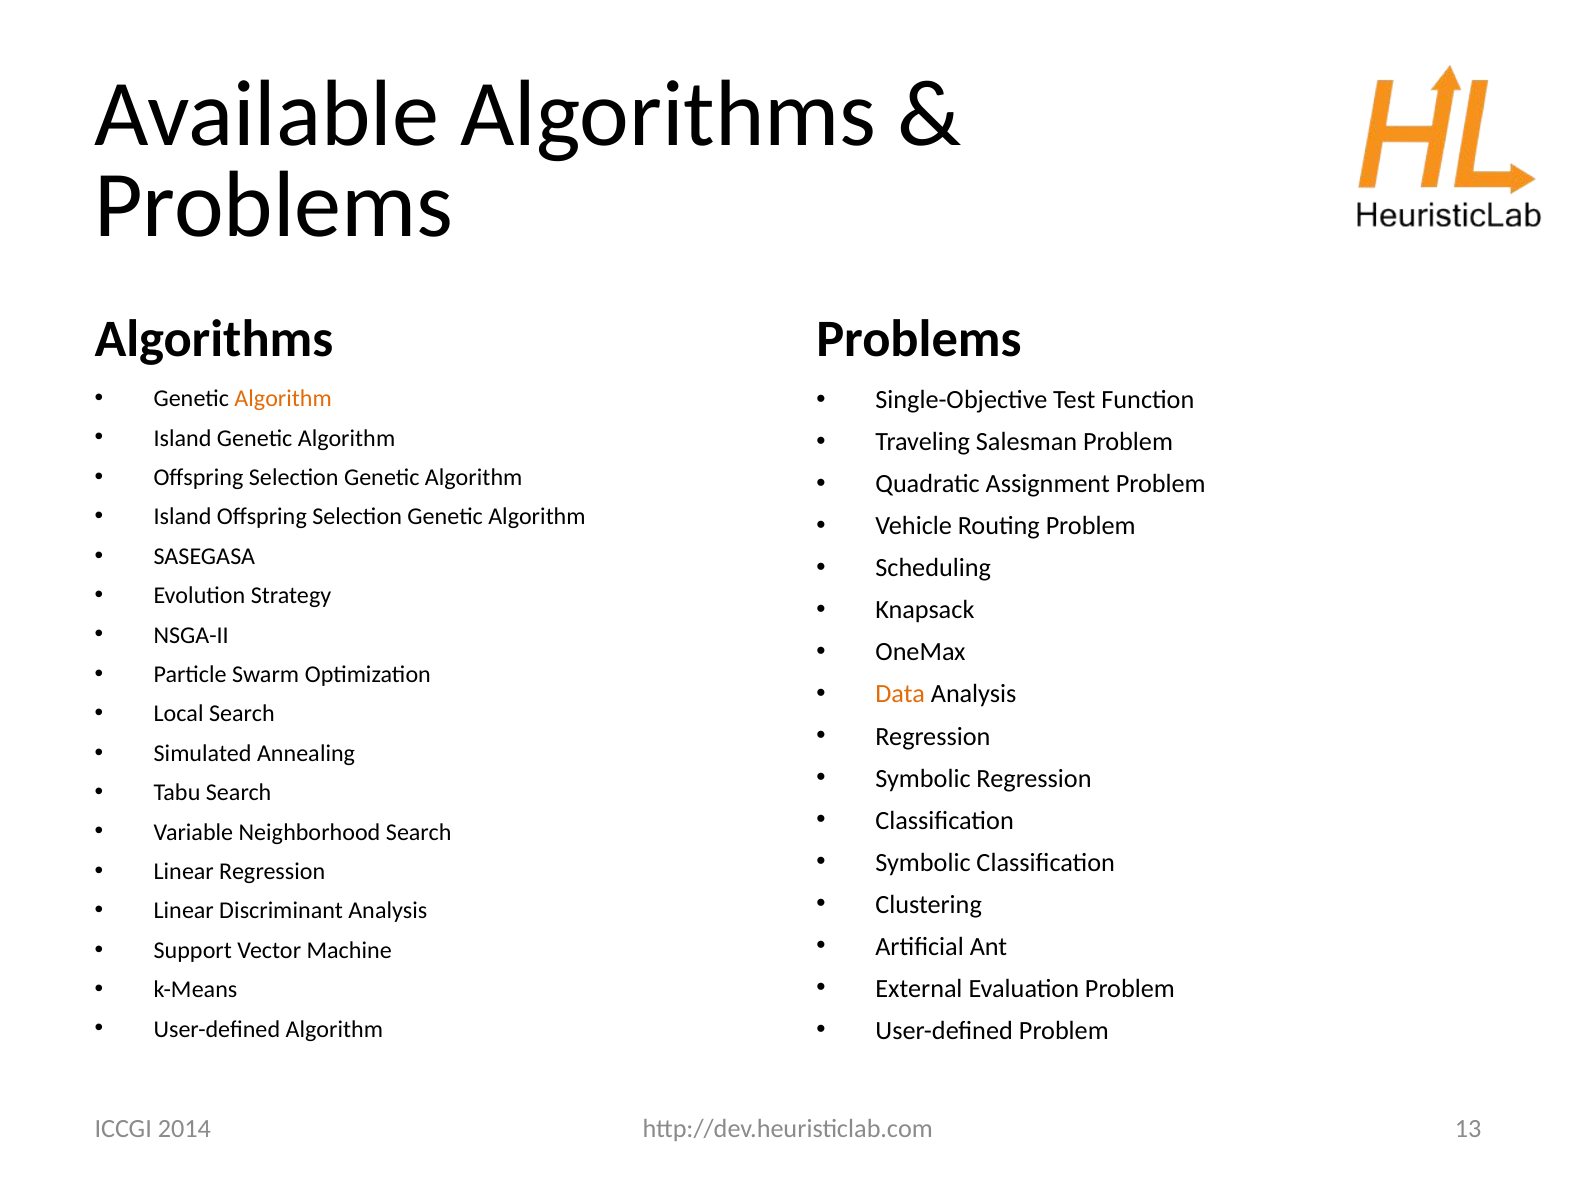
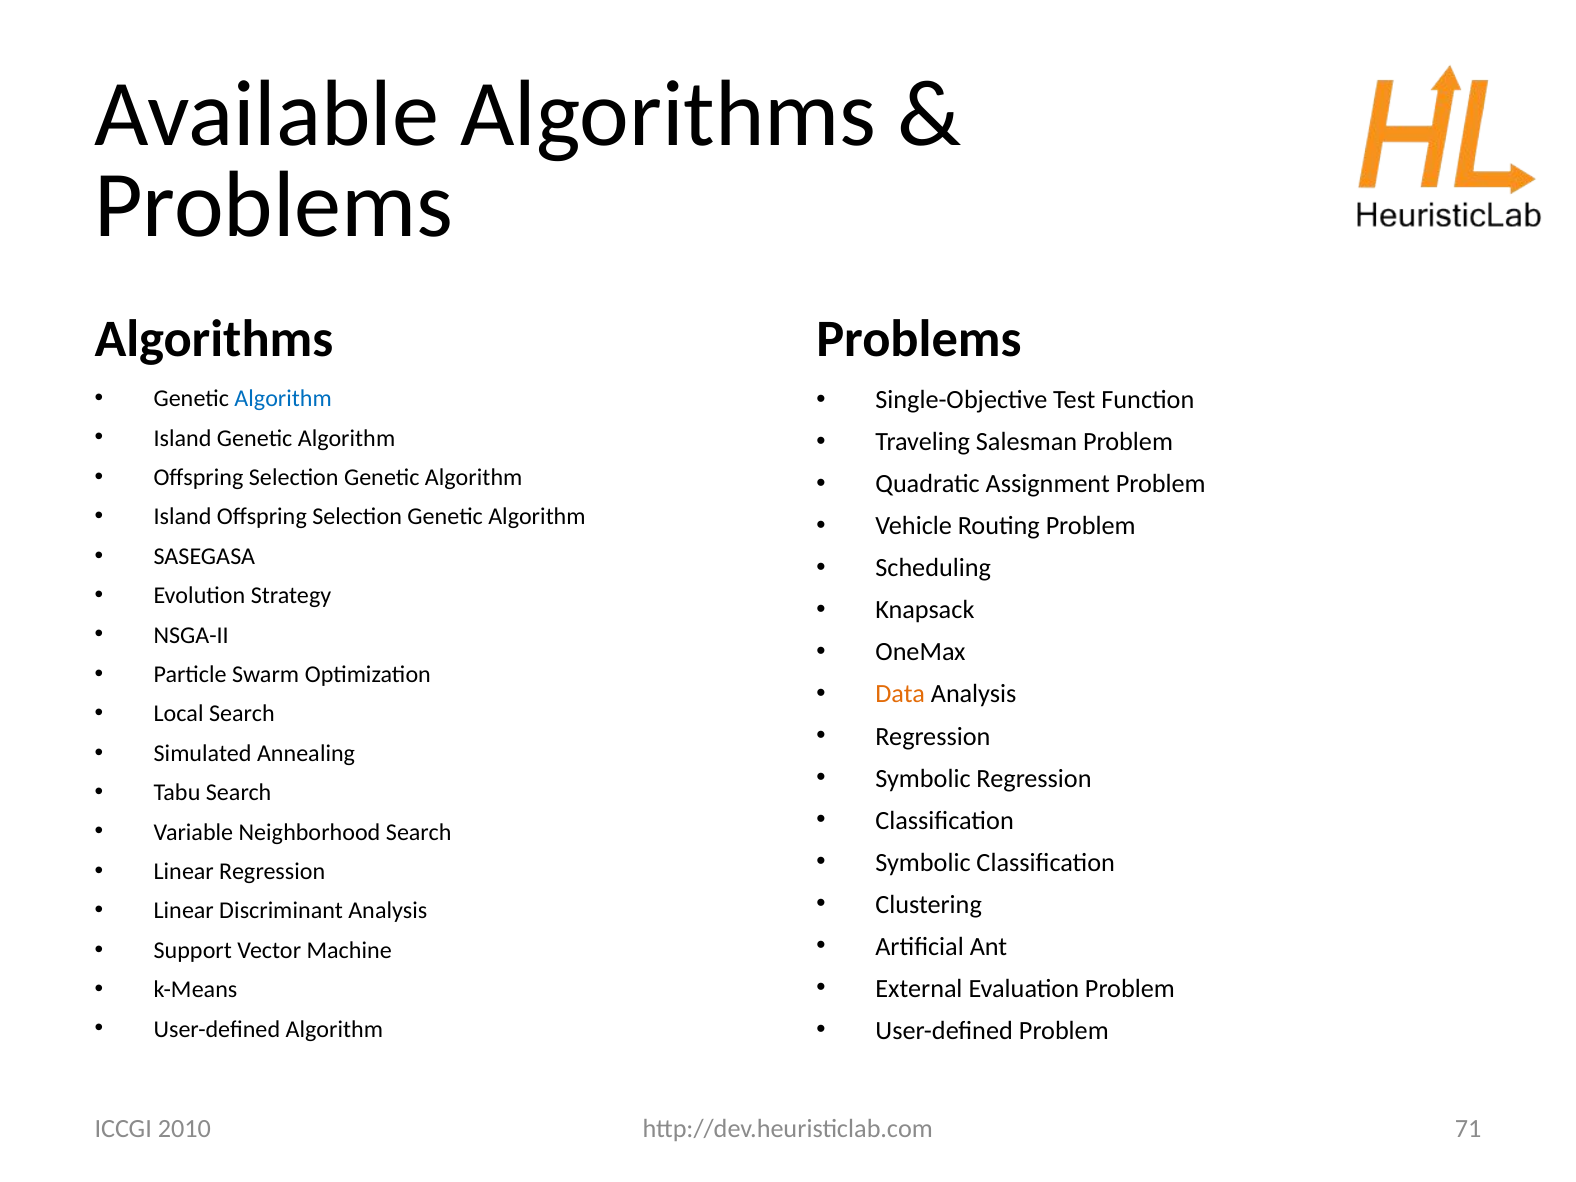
Algorithm colour: orange -> blue (283, 399)
13: 13 -> 71 (1468, 1129)
2014: 2014 -> 2010 (184, 1129)
